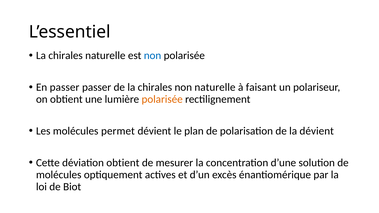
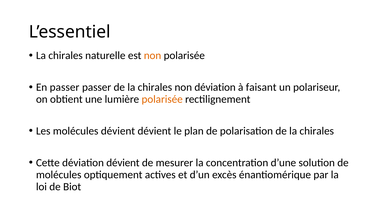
non colour: blue -> orange (153, 56)
non naturelle: naturelle -> déviation (215, 87)
molécules permet: permet -> dévient (118, 131)
polarisation de la dévient: dévient -> chirales (317, 131)
déviation obtient: obtient -> dévient (123, 163)
